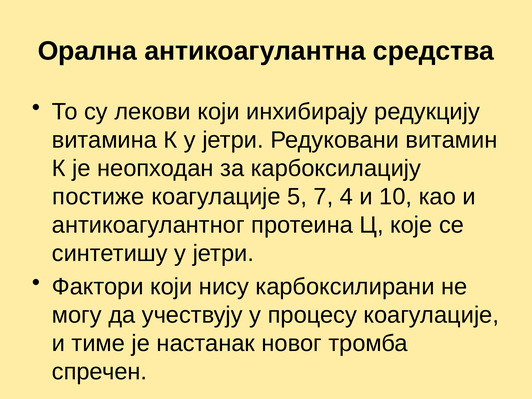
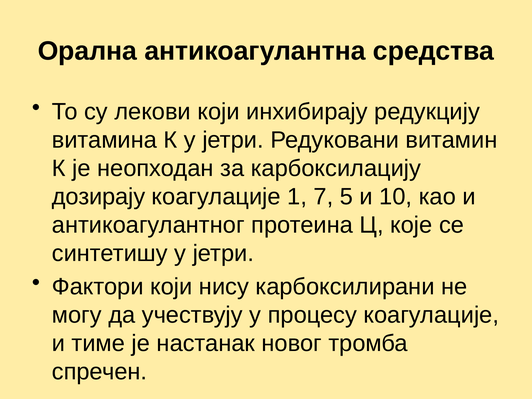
постиже: постиже -> дозирају (99, 197)
5: 5 -> 1 (297, 197)
4: 4 -> 5 (346, 197)
